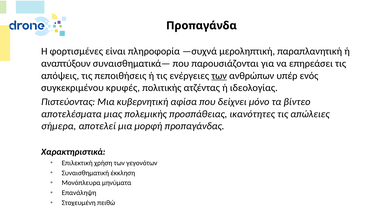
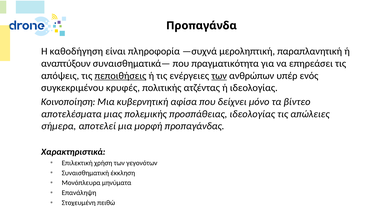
φορτισμένες: φορτισμένες -> καθοδήγηση (76, 51)
παρουσιάζονται: παρουσιάζονται -> πραγματικότητα (225, 63)
πεποιθήσεις underline: none -> present (120, 76)
Πιστεύοντας: Πιστεύοντας -> Κοινοποίηση (68, 102)
προσπάθειας ικανότητες: ικανότητες -> ιδεολογίας (252, 114)
